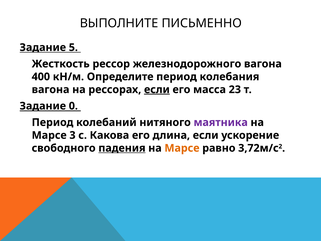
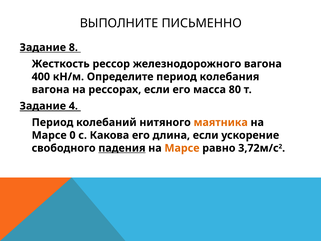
5: 5 -> 8 (73, 47)
если underline: present -> none (157, 89)
23: 23 -> 80 (235, 89)
0: 0 -> 4 (73, 106)
маятника colour: purple -> orange (221, 122)
3: 3 -> 0 (73, 135)
